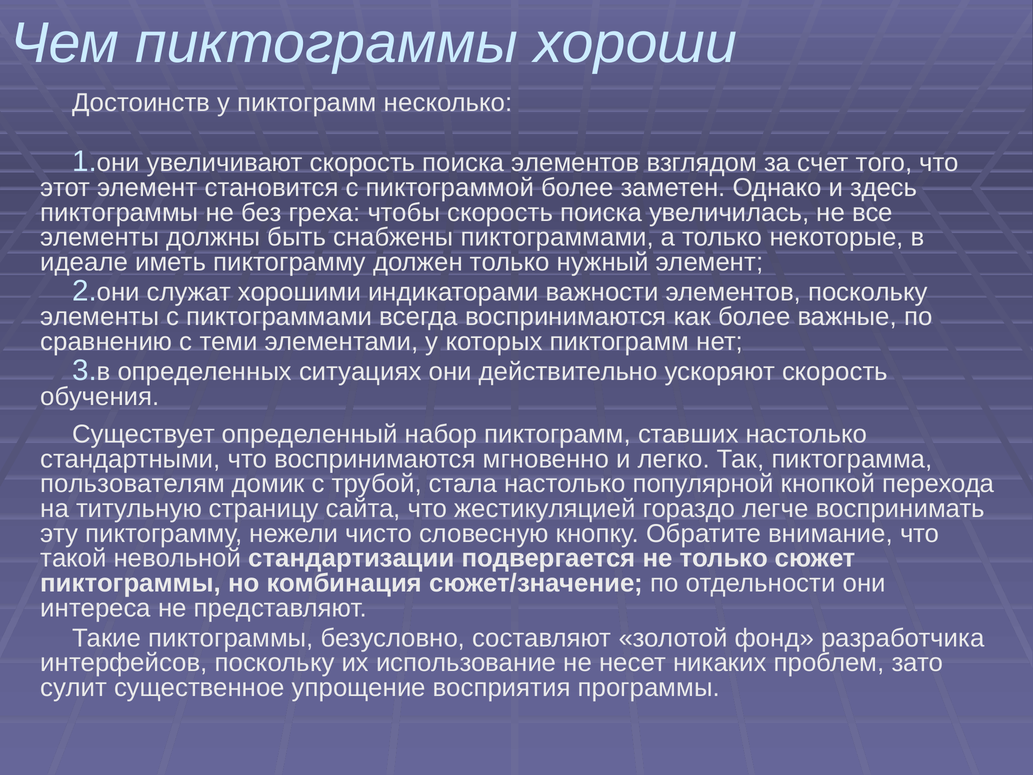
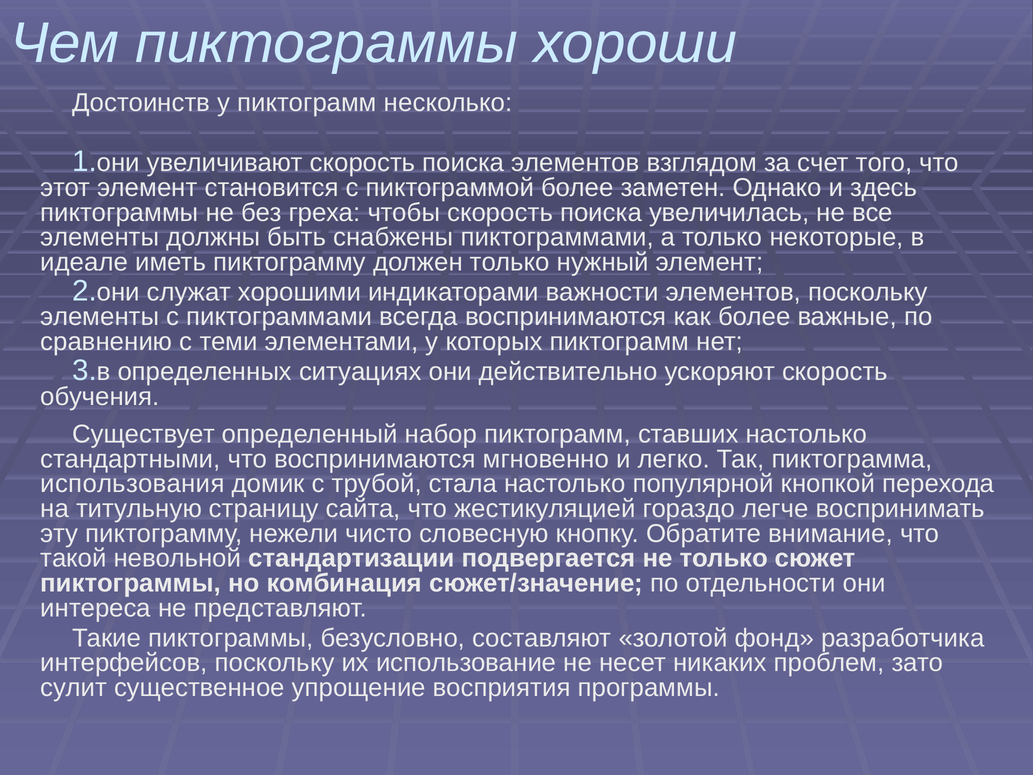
пользователям: пользователям -> использования (132, 484)
